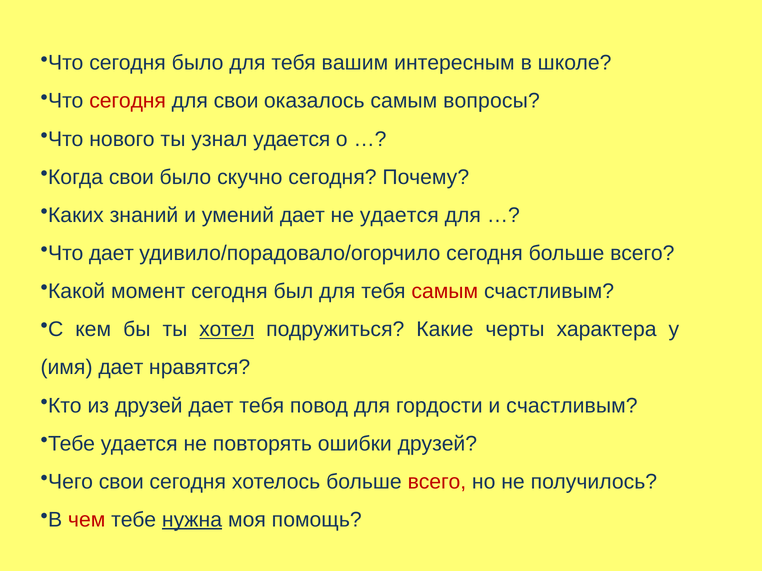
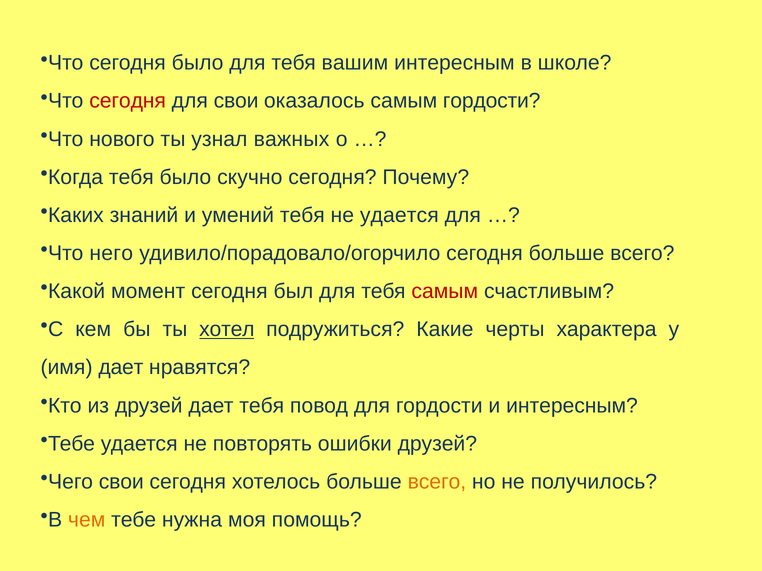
самым вопросы: вопросы -> гордости (492, 101)
узнал удается: удается -> важных (292, 139)
Когда свои: свои -> тебя (131, 177)
умений дает: дает -> тебя (302, 215)
Что дает: дает -> него (111, 254)
и счастливым: счастливым -> интересным (572, 406)
всего colour: red -> orange (437, 482)
чем colour: red -> orange (87, 520)
нужна underline: present -> none (192, 520)
